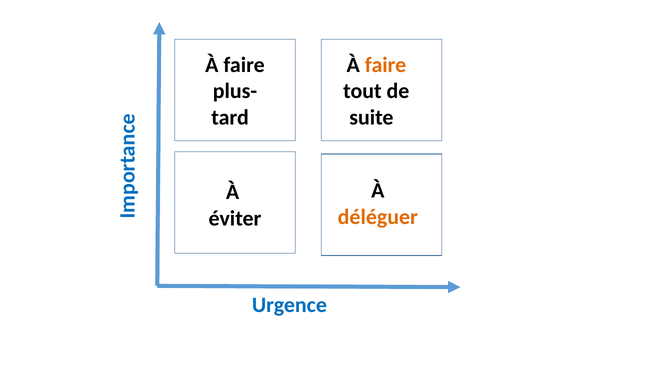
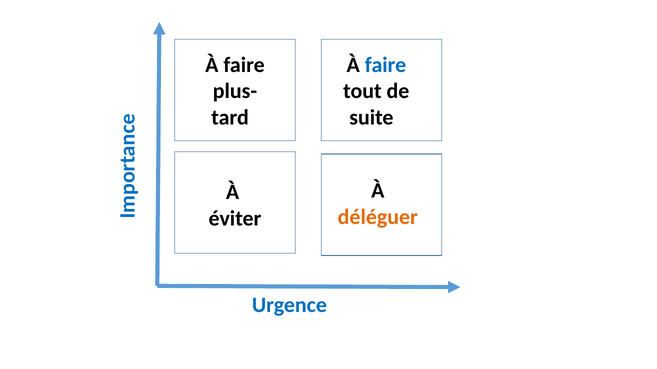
faire colour: orange -> blue (385, 65)
